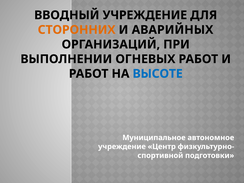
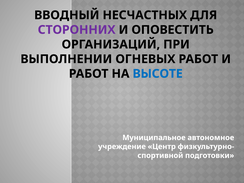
ВВОДНЫЙ УЧРЕЖДЕНИЕ: УЧРЕЖДЕНИЕ -> НЕСЧАСТНЫХ (145, 15)
СТОРОННИХ colour: orange -> purple (77, 30)
АВАРИЙНЫХ: АВАРИЙНЫХ -> ОПОВЕСТИТЬ (173, 30)
